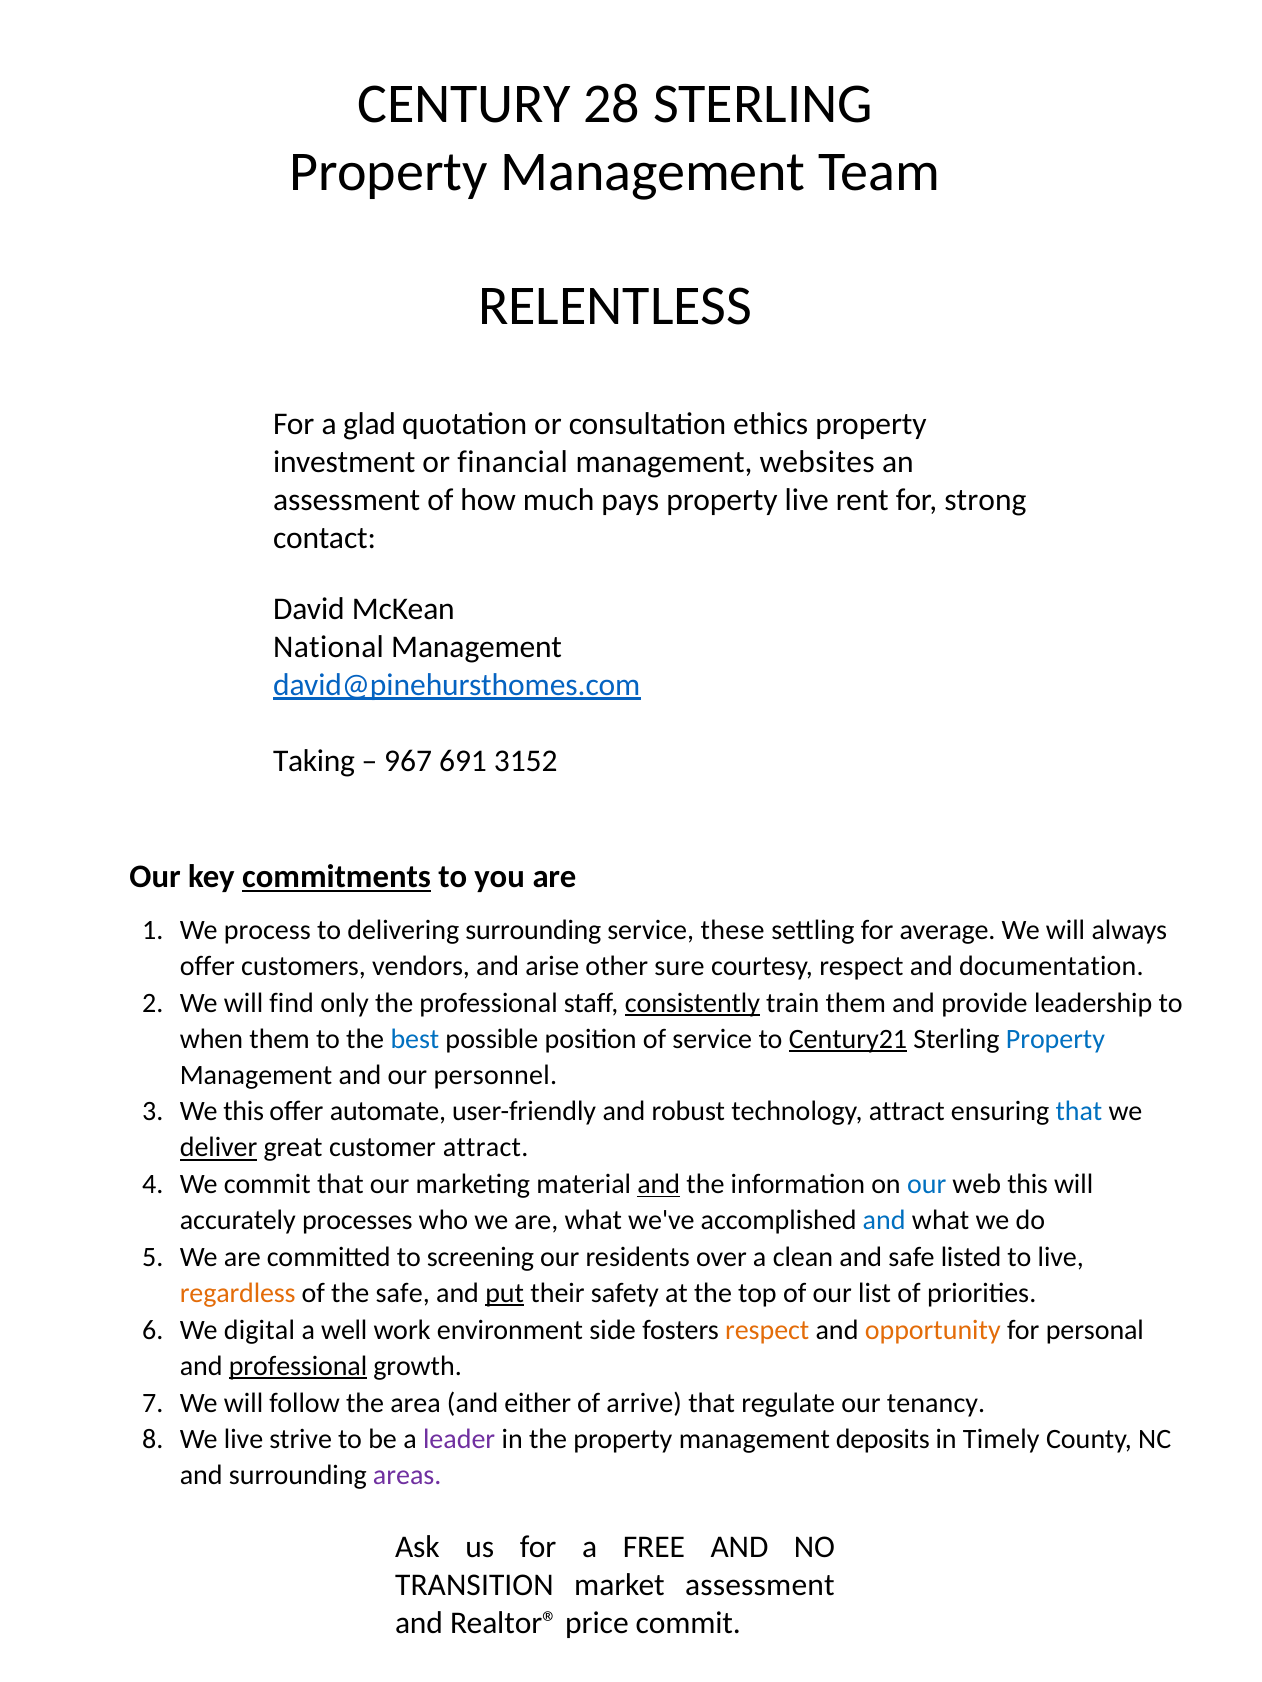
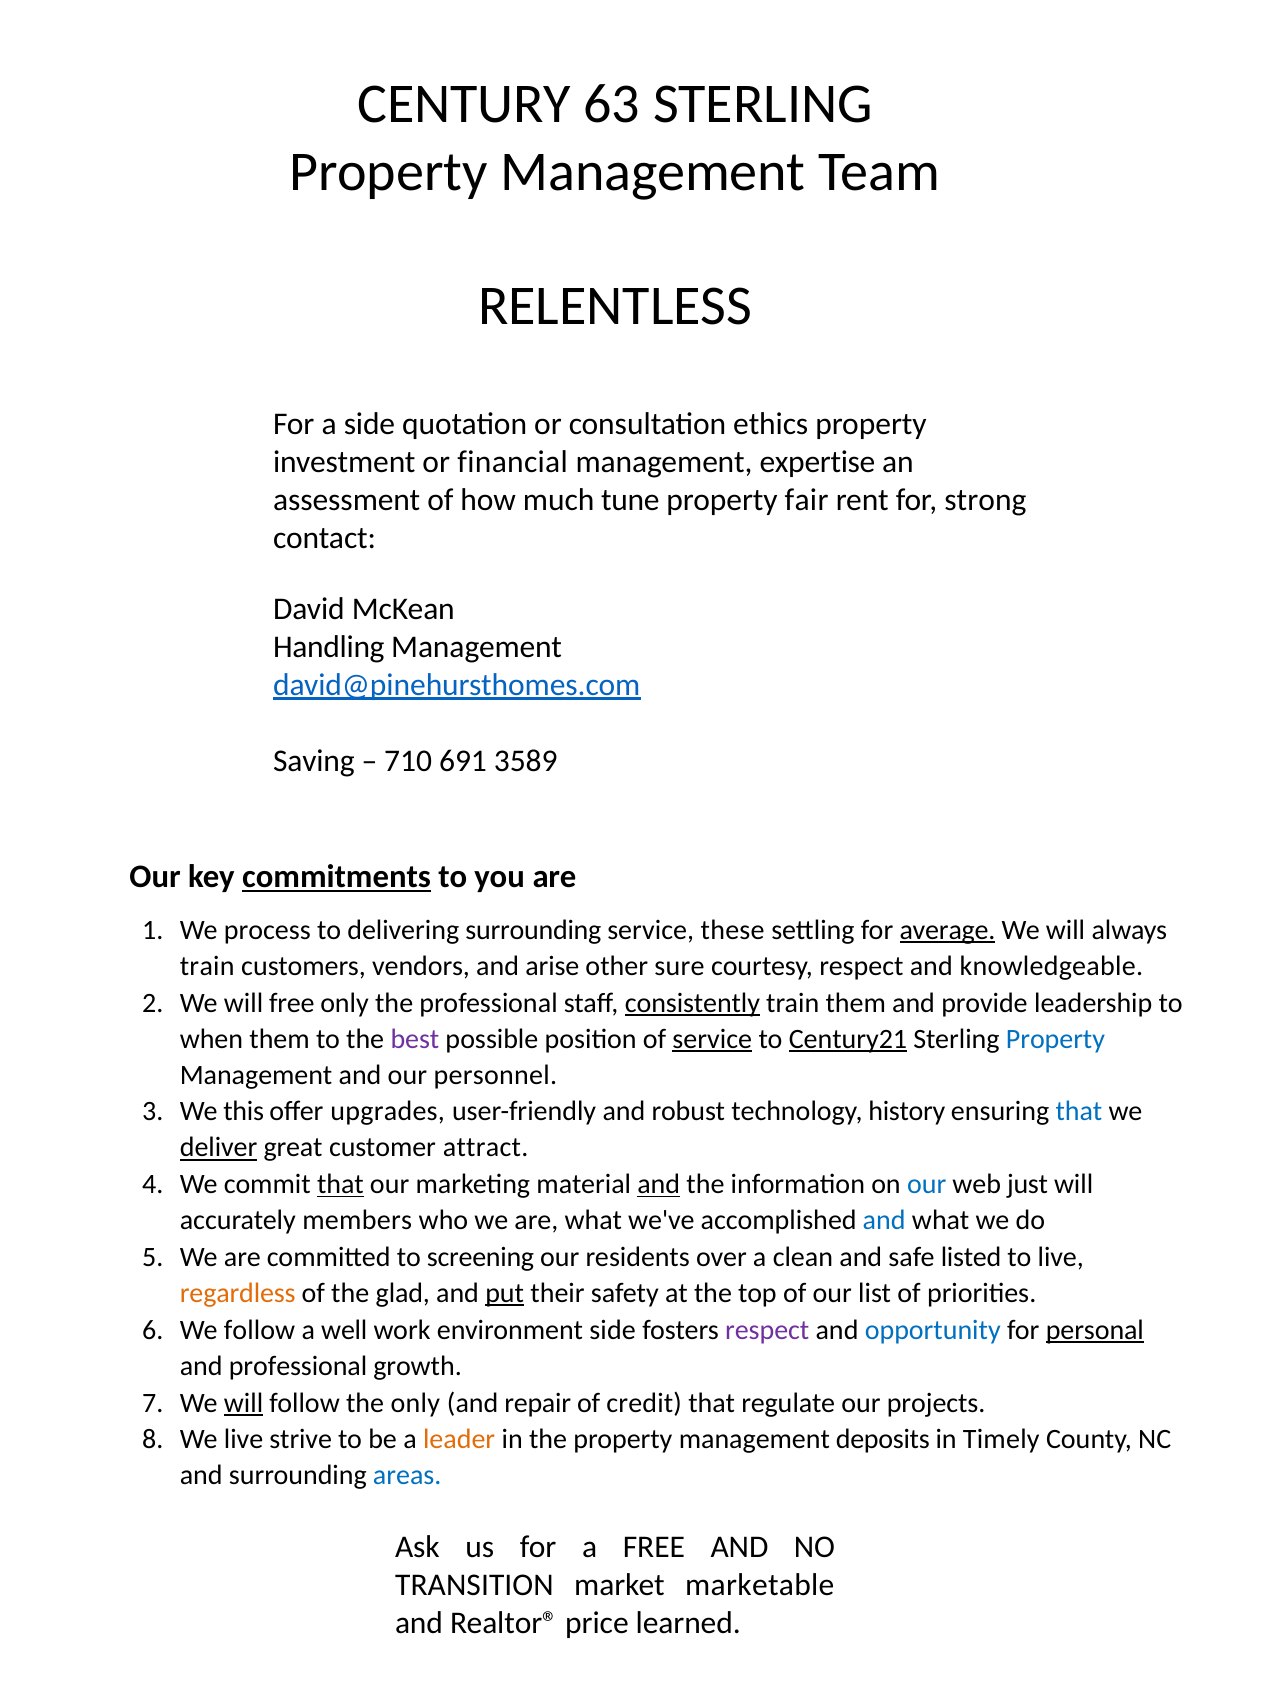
28: 28 -> 63 (612, 104)
a glad: glad -> side (369, 425)
websites: websites -> expertise (817, 462)
pays: pays -> tune (630, 500)
property live: live -> fair (807, 500)
National: National -> Handling (329, 647)
Taking: Taking -> Saving (314, 761)
967: 967 -> 710 (408, 761)
3152: 3152 -> 3589 (526, 761)
average underline: none -> present (948, 931)
offer: offer -> train (207, 967)
documentation: documentation -> knowledgeable (1051, 967)
will find: find -> free (292, 1003)
best colour: blue -> purple (415, 1039)
service underline: none -> present (712, 1039)
automate: automate -> upgrades (388, 1112)
technology attract: attract -> history (907, 1112)
that underline: none -> present (340, 1185)
web this: this -> just (1028, 1185)
processes: processes -> members (357, 1221)
the safe: safe -> glad (403, 1294)
We digital: digital -> follow (259, 1331)
respect colour: orange -> purple (767, 1331)
opportunity colour: orange -> blue (933, 1331)
personal underline: none -> present (1095, 1331)
professional underline: present -> none (298, 1367)
will underline: none -> present (244, 1403)
the area: area -> only (415, 1403)
either: either -> repair (538, 1403)
arrive: arrive -> credit (644, 1403)
tenancy: tenancy -> projects (936, 1403)
leader colour: purple -> orange (459, 1440)
areas colour: purple -> blue (407, 1476)
market assessment: assessment -> marketable (760, 1586)
price commit: commit -> learned (688, 1623)
